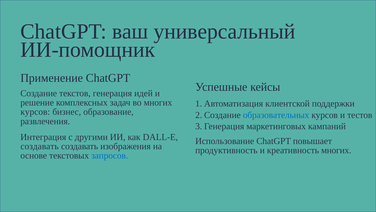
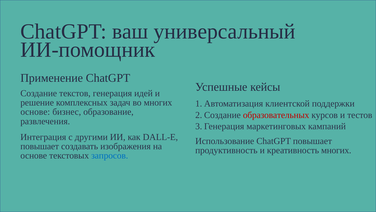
курсов: курсов -> основе (35, 112)
образовательных colour: blue -> red (276, 115)
создавать: создавать -> повышает (40, 146)
